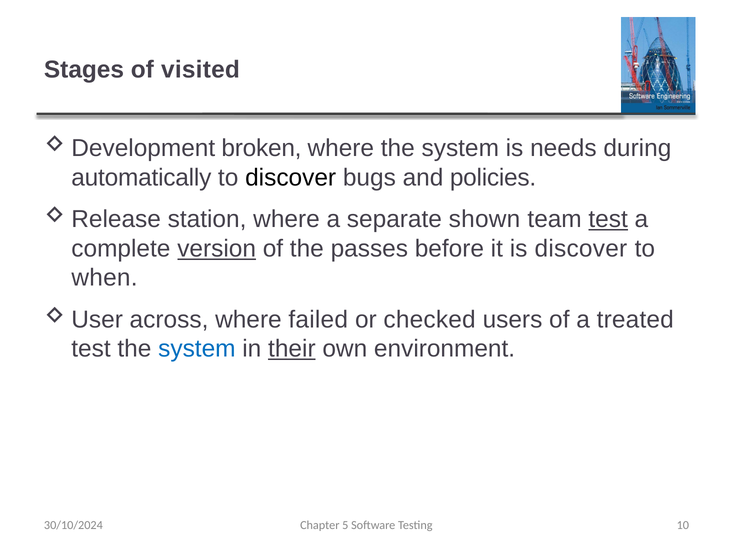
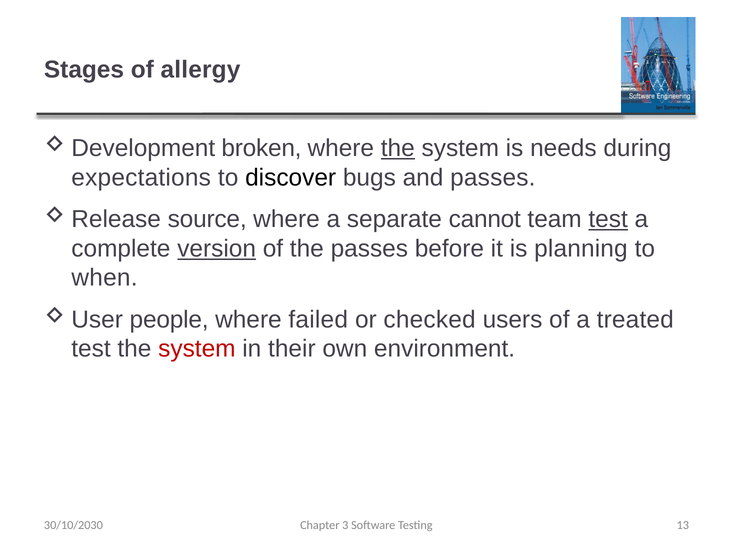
visited: visited -> allergy (201, 70)
the underline: none -> present (398, 148)
automatically: automatically -> expectations (141, 178)
and policies: policies -> passes (493, 178)
station: station -> source (207, 219)
shown: shown -> cannot (485, 219)
is discover: discover -> planning (581, 248)
across: across -> people (169, 319)
system colour: blue -> red (197, 349)
their underline: present -> none (292, 349)
5: 5 -> 3 (345, 525)
10: 10 -> 13 (683, 525)
30/10/2024: 30/10/2024 -> 30/10/2030 (73, 525)
